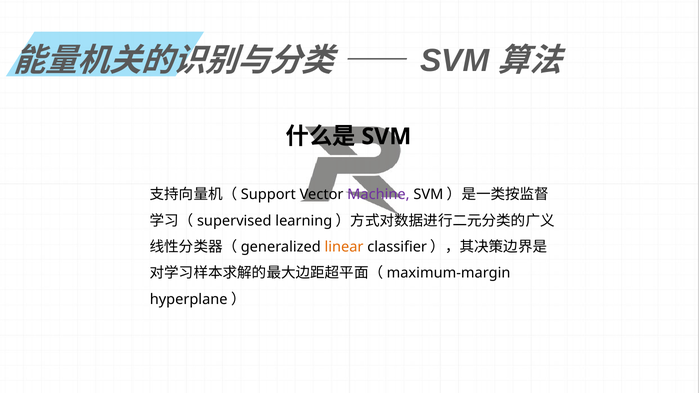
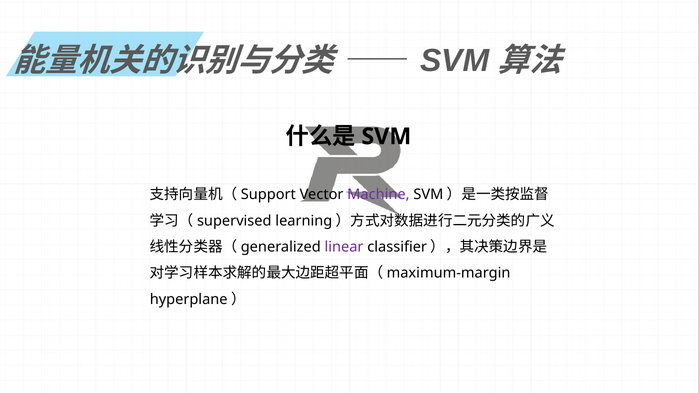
linear colour: orange -> purple (344, 247)
